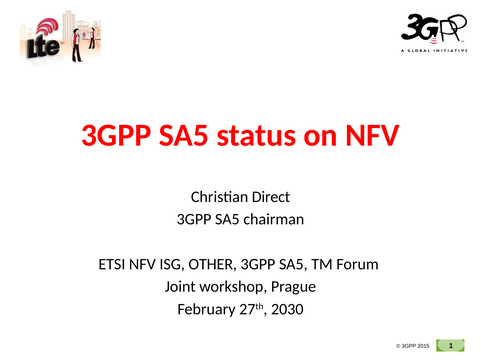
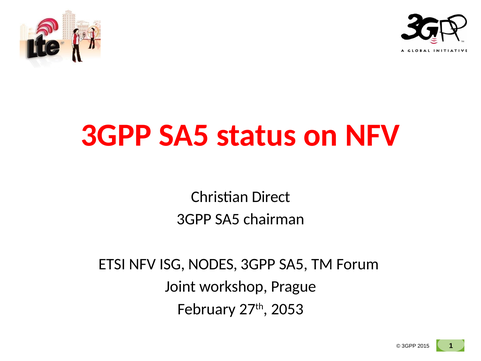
OTHER: OTHER -> NODES (213, 264)
2030: 2030 -> 2053 (287, 309)
